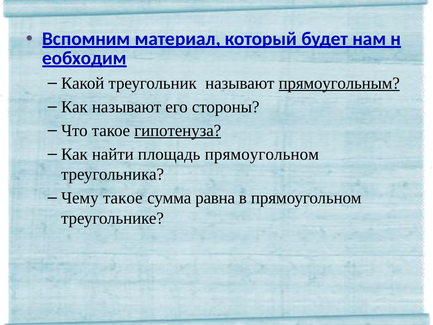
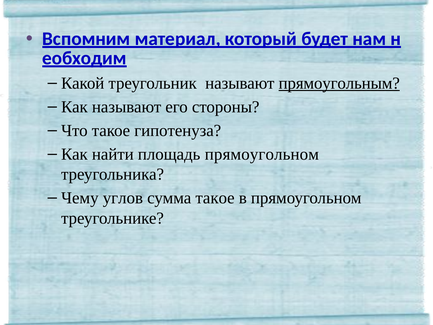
гипотенуза underline: present -> none (178, 130)
Чему такое: такое -> углов (123, 198)
сумма равна: равна -> такое (215, 198)
